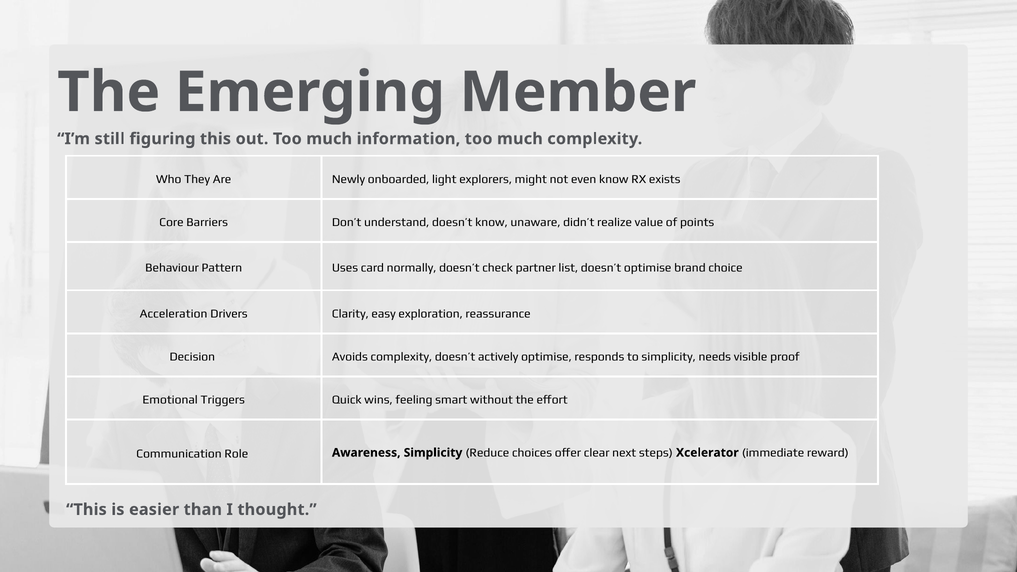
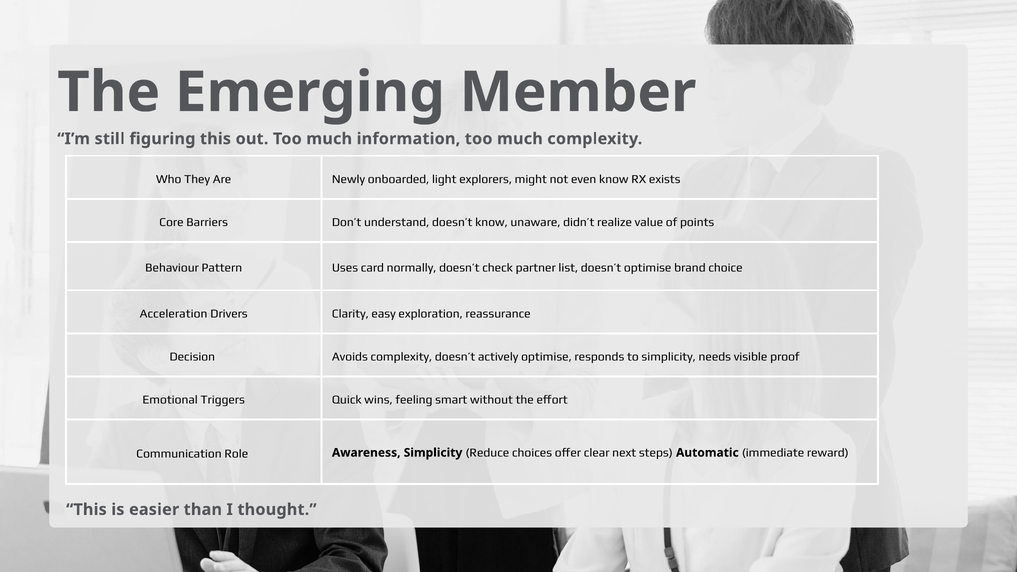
Xcelerator: Xcelerator -> Automatic (707, 453)
